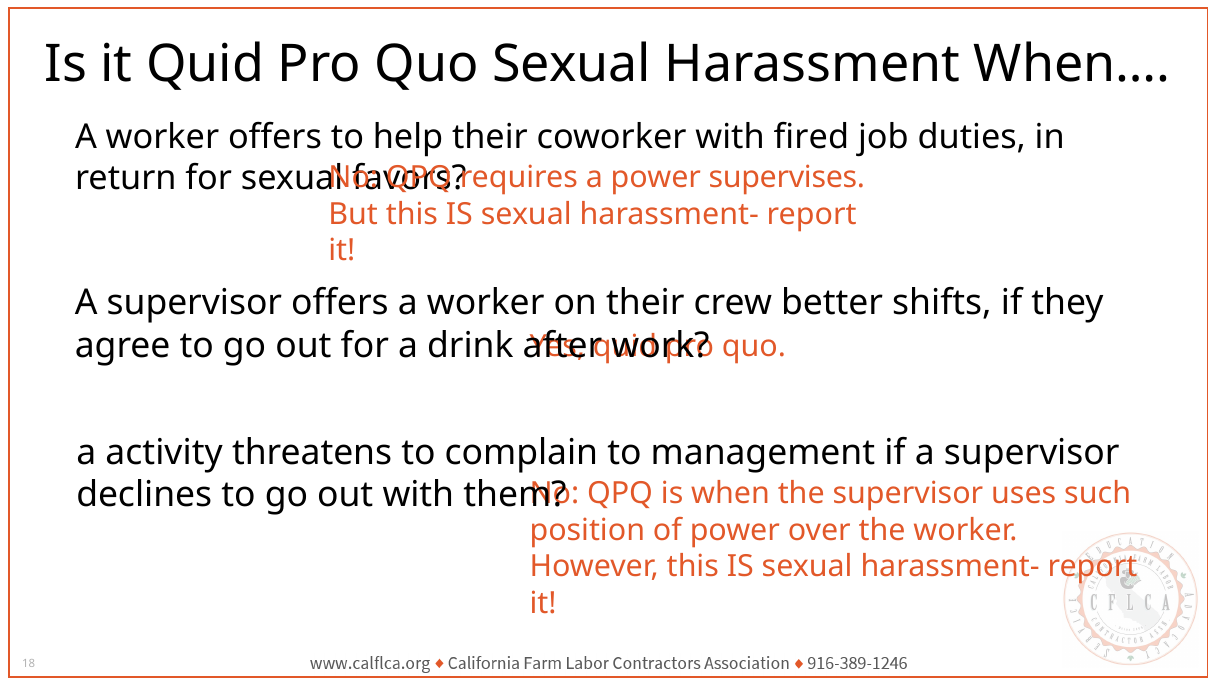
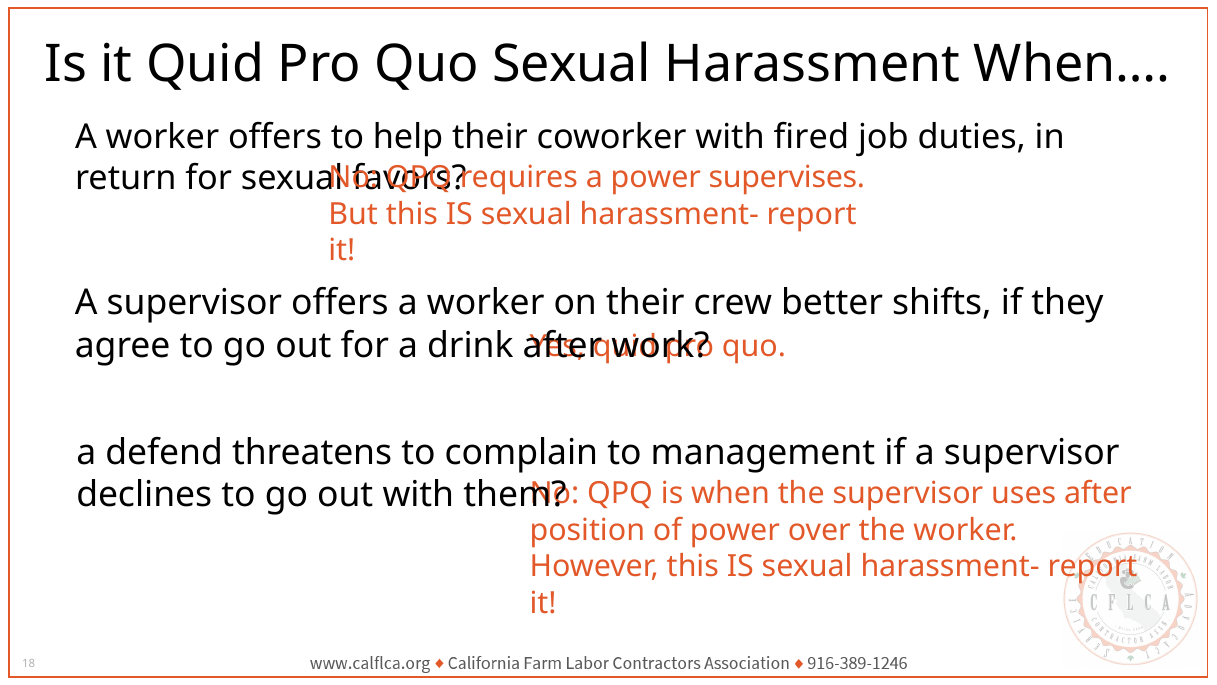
activity: activity -> defend (164, 452)
uses such: such -> after (1098, 494)
